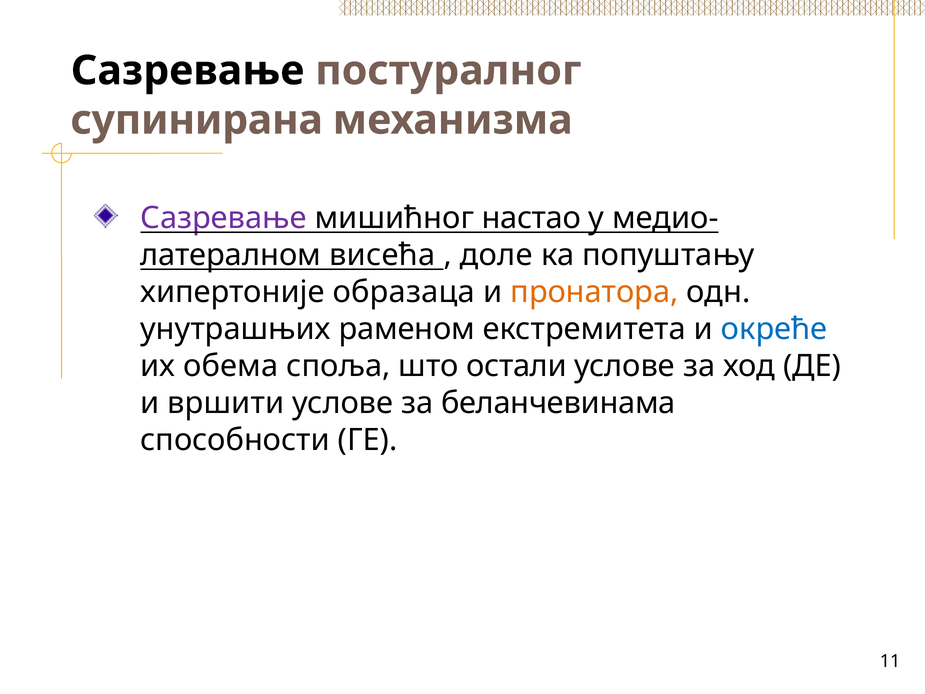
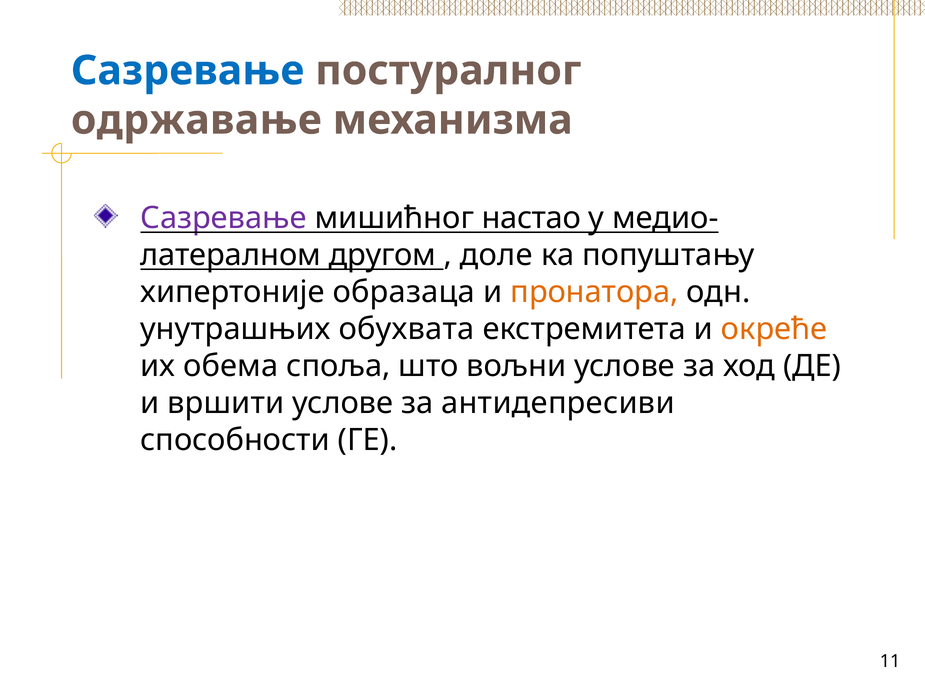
Сазревање colour: black -> blue (188, 71)
супинирана: супинирана -> одржавање (196, 120)
висећа: висећа -> другом (382, 255)
раменом: раменом -> обухвата (407, 329)
окреће colour: blue -> orange (774, 329)
остали: остали -> вољни (516, 366)
беланчевинама: беланчевинама -> антидепресиви (558, 403)
